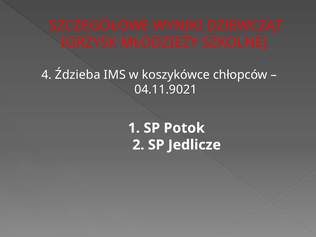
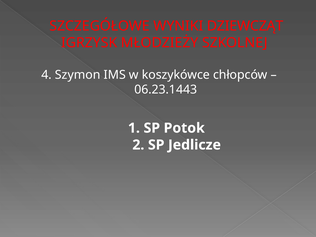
Ździeba: Ździeba -> Szymon (78, 75)
04.11.9021: 04.11.9021 -> 06.23.1443 (166, 90)
